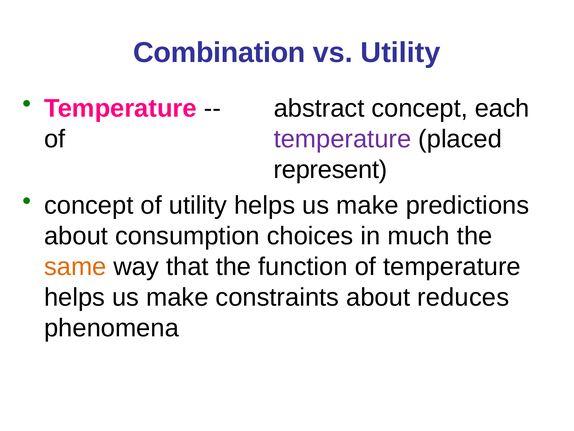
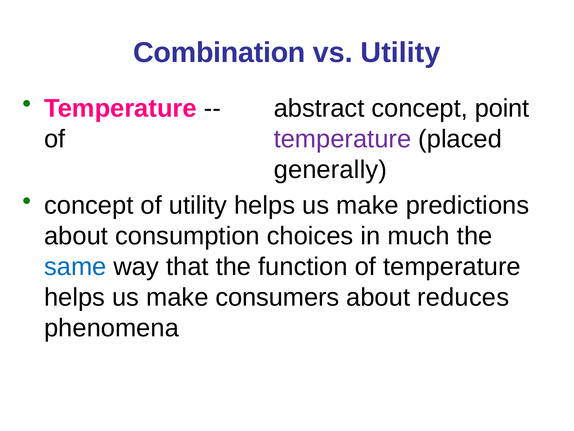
each: each -> point (502, 108)
represent: represent -> generally (330, 169)
same colour: orange -> blue (75, 266)
constraints: constraints -> consumers (277, 297)
